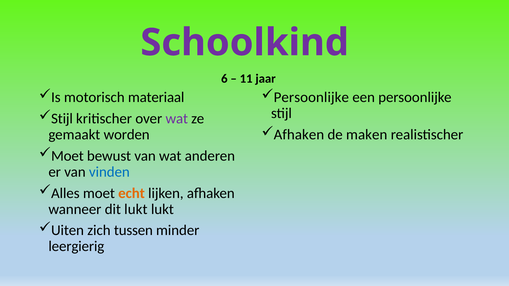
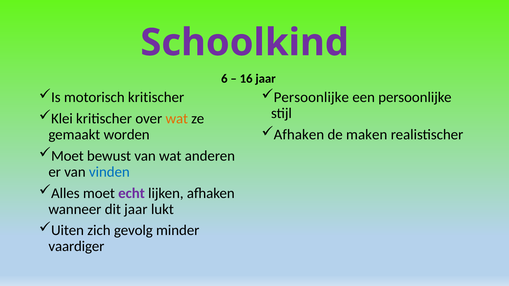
11: 11 -> 16 (246, 79)
motorisch materiaal: materiaal -> kritischer (156, 97)
Stijl: Stijl -> Klei (62, 119)
wat colour: purple -> orange (177, 119)
echt colour: orange -> purple (132, 193)
dit lukt: lukt -> jaar (136, 209)
tussen: tussen -> gevolg (133, 231)
leergierig: leergierig -> vaardiger (76, 247)
